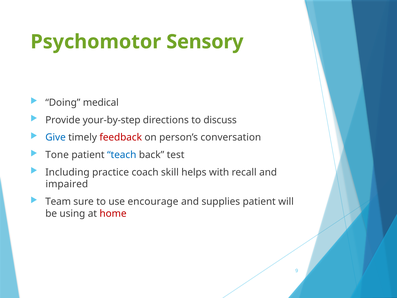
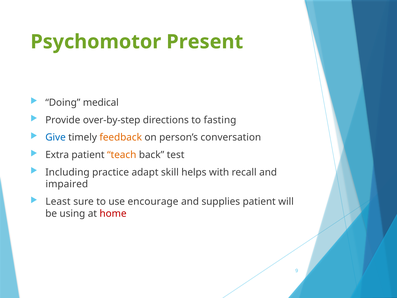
Sensory: Sensory -> Present (205, 42)
your-by-step: your-by-step -> over-by-step (112, 120)
discuss: discuss -> fasting (220, 120)
feedback colour: red -> orange (121, 137)
Tone: Tone -> Extra (57, 155)
teach colour: blue -> orange (122, 155)
coach: coach -> adapt (145, 172)
Team: Team -> Least (58, 201)
